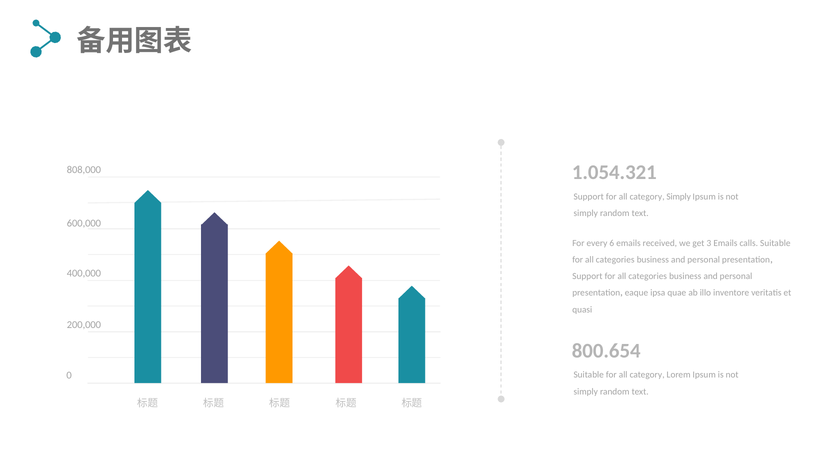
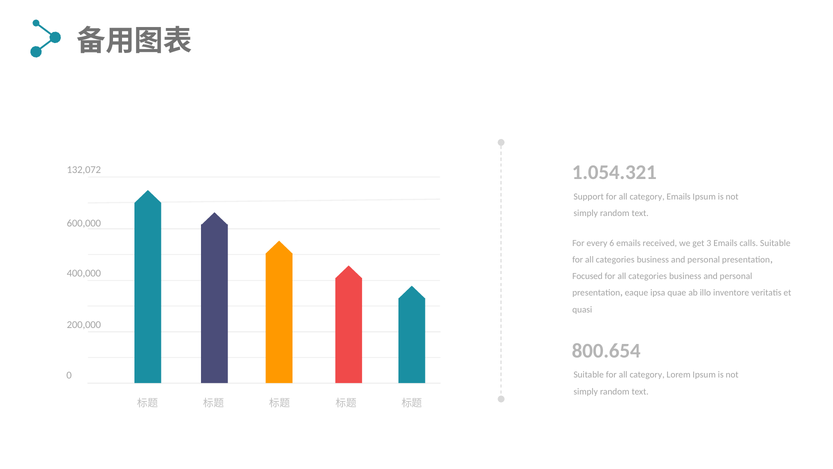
808,000: 808,000 -> 132,072 (84, 170)
category Simply: Simply -> Emails (679, 196)
Support: Support -> Focused (587, 276)
